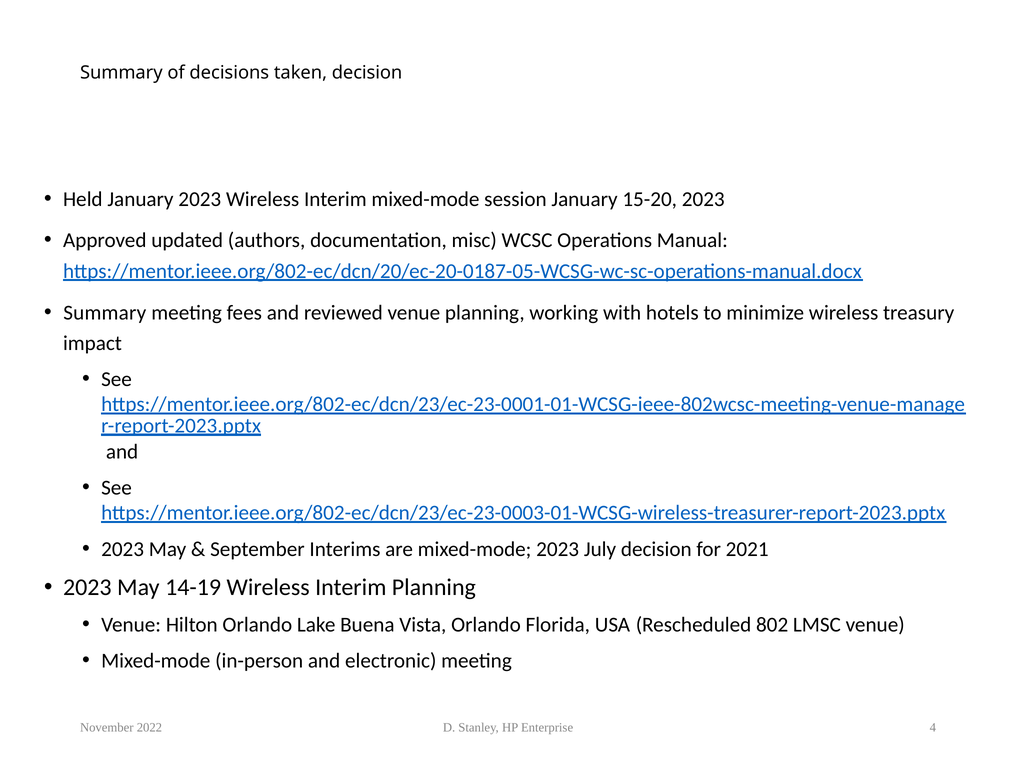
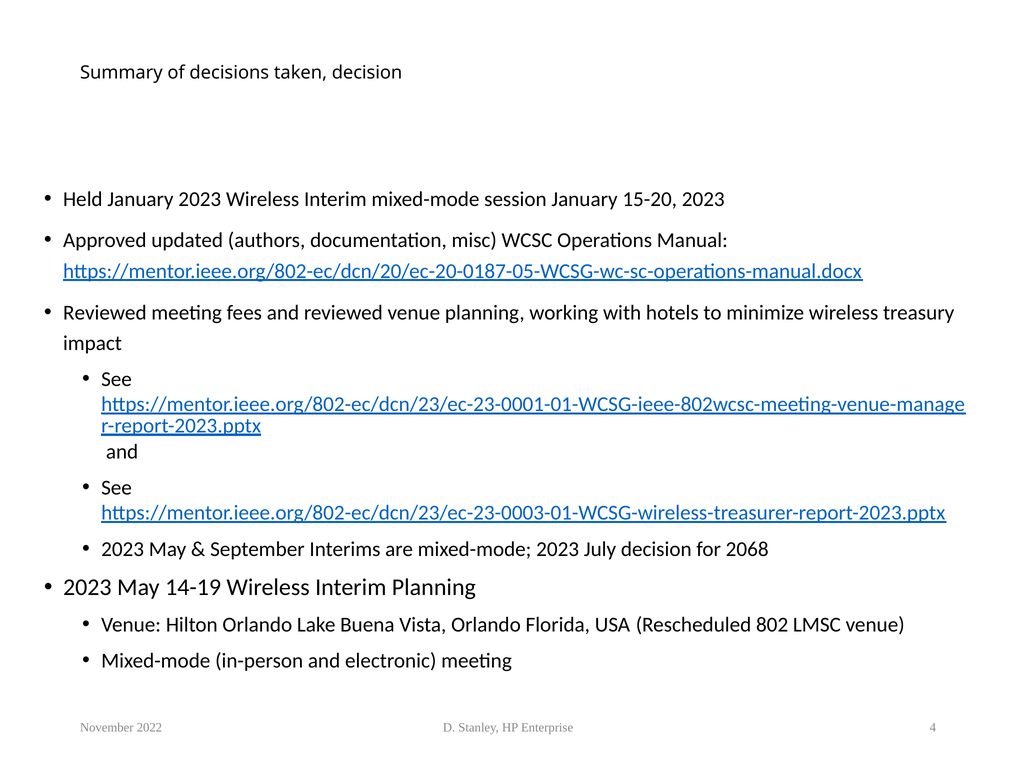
Summary: Summary -> Reviewed (105, 313)
2021: 2021 -> 2068 (747, 549)
